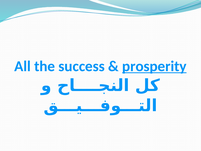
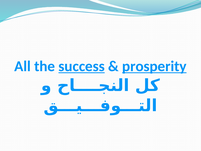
success underline: none -> present (82, 66)
